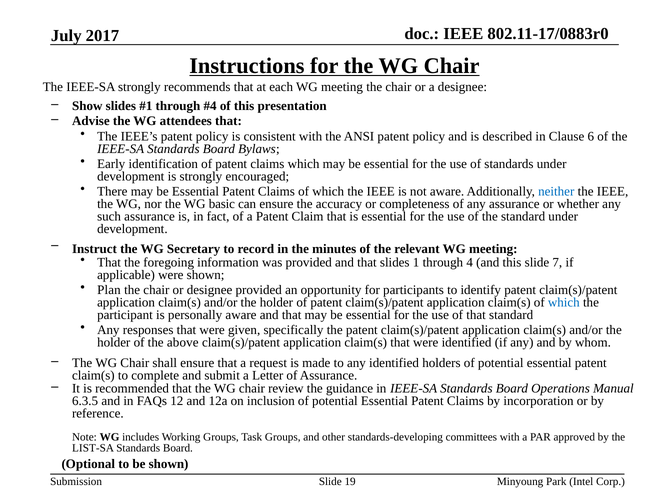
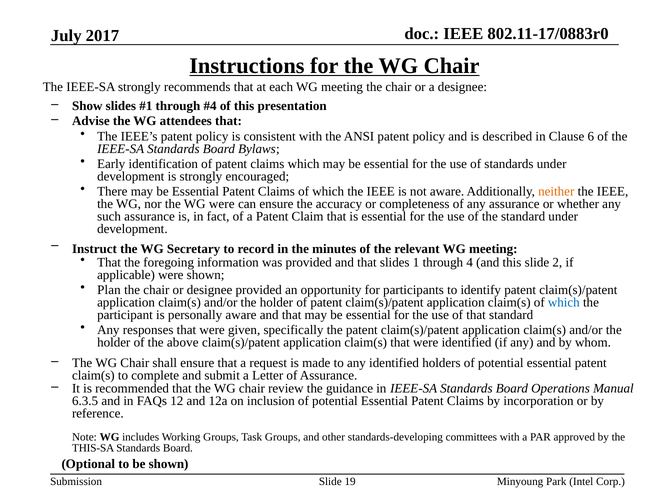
neither colour: blue -> orange (556, 191)
WG basic: basic -> were (222, 204)
7: 7 -> 2 (557, 262)
LIST-SA: LIST-SA -> THIS-SA (93, 448)
